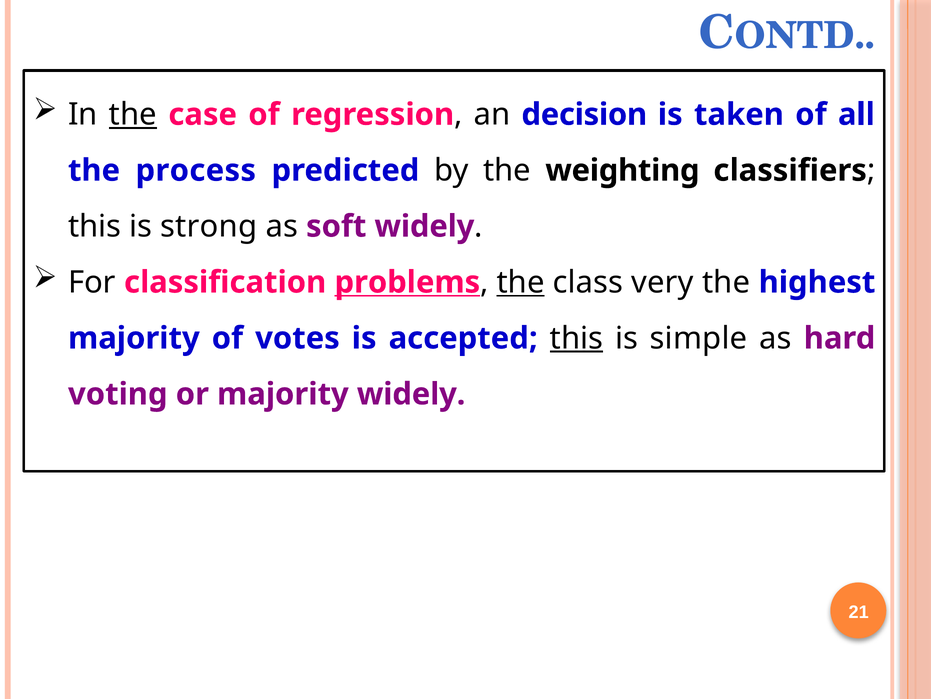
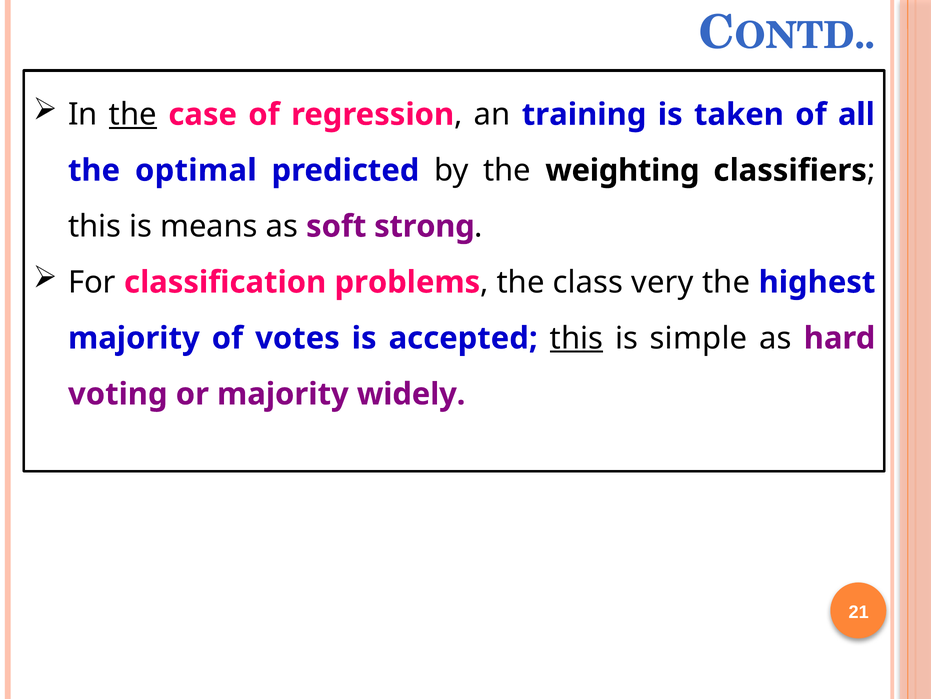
decision: decision -> training (584, 114)
process: process -> optimal (196, 170)
strong: strong -> means (209, 226)
soft widely: widely -> strong (424, 226)
problems underline: present -> none (407, 282)
the underline: present -> none (521, 282)
